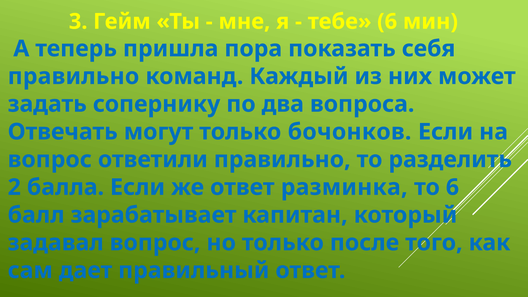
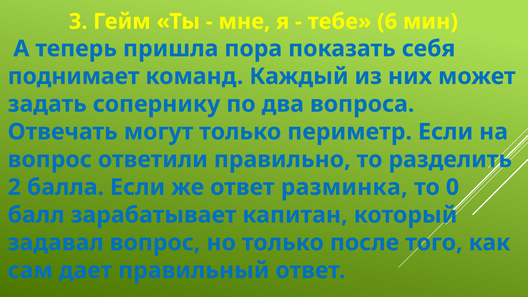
правильно: правильно -> поднимает (74, 76)
бочонков: бочонков -> периметр (350, 132)
то 6: 6 -> 0 (452, 187)
